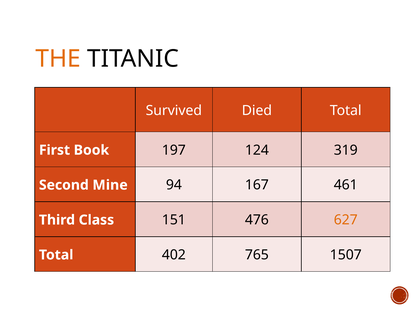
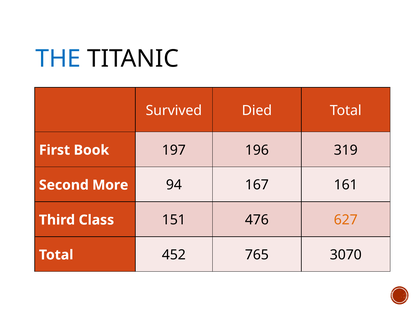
THE colour: orange -> blue (58, 59)
124: 124 -> 196 (257, 150)
Mine: Mine -> More (110, 185)
461: 461 -> 161 (346, 185)
402: 402 -> 452 (174, 255)
1507: 1507 -> 3070 (346, 255)
